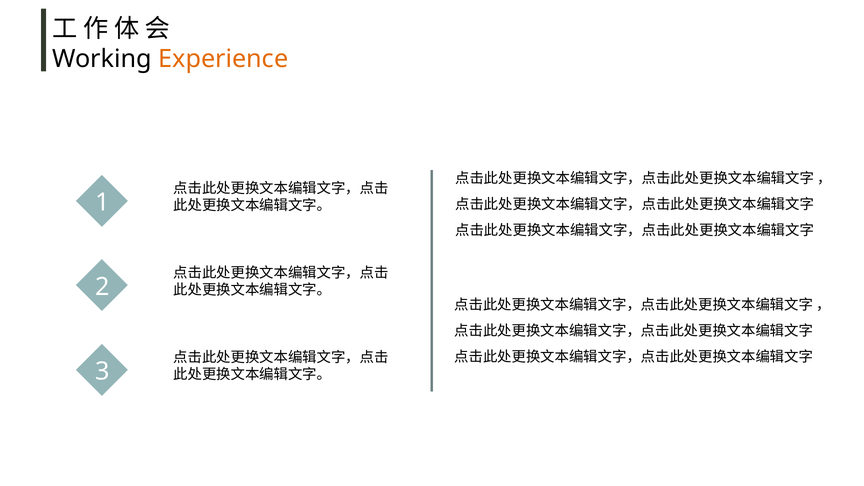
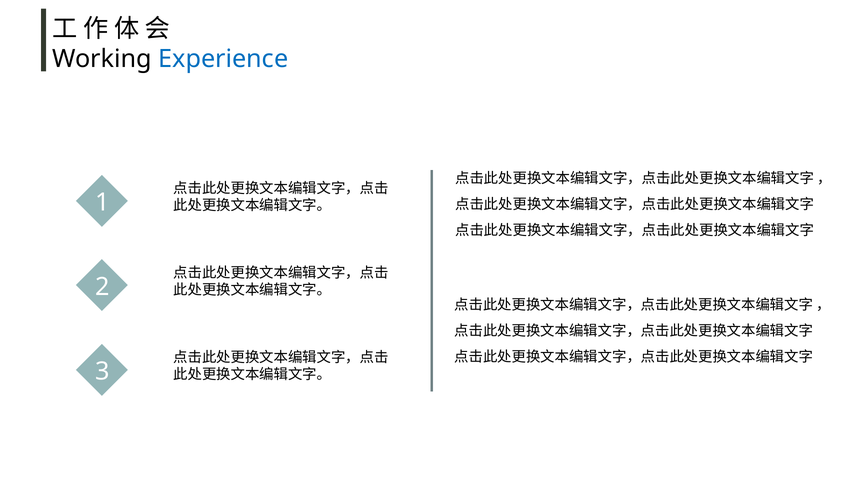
Experience colour: orange -> blue (223, 59)
